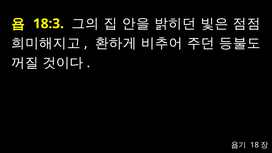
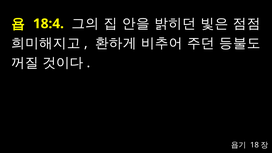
18:3: 18:3 -> 18:4 (48, 24)
